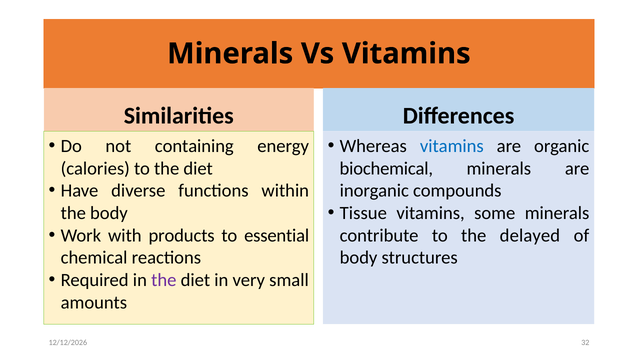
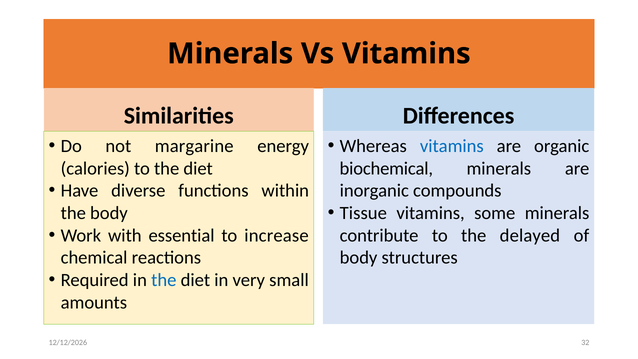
containing: containing -> margarine (194, 146)
products: products -> essential (182, 235)
essential: essential -> increase (276, 235)
the colour: purple -> blue (164, 280)
